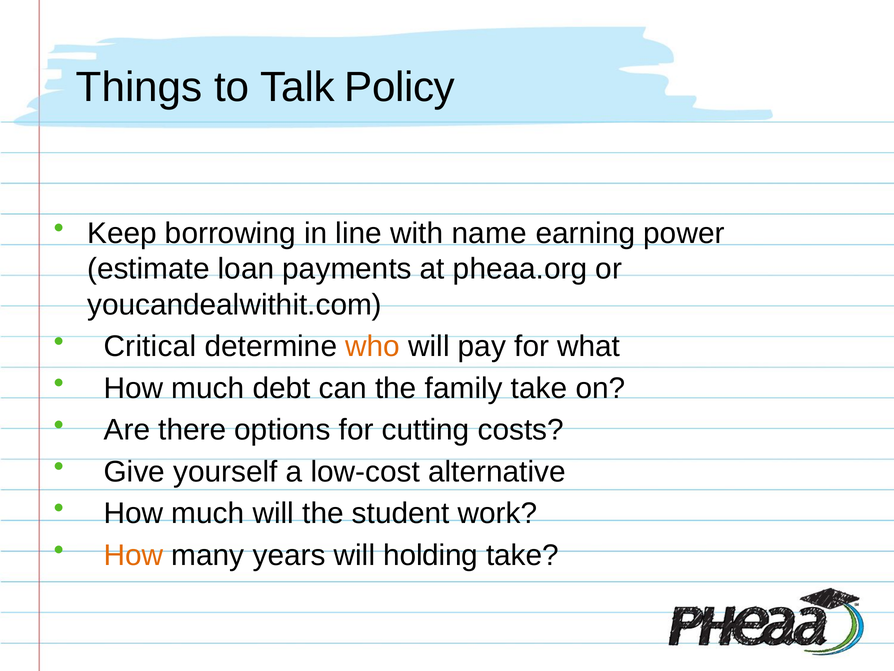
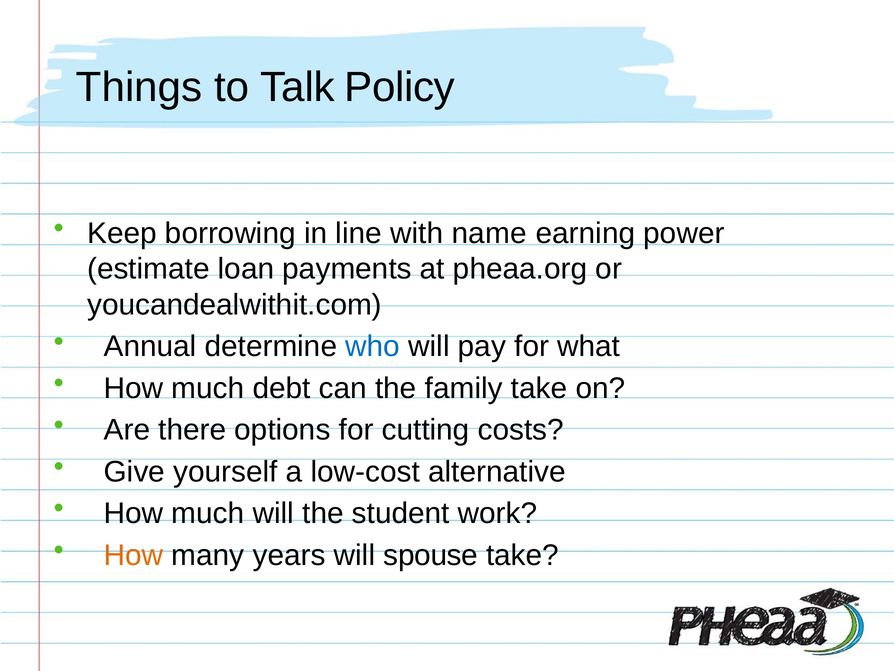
Critical: Critical -> Annual (150, 346)
who colour: orange -> blue (373, 346)
holding: holding -> spouse (431, 555)
